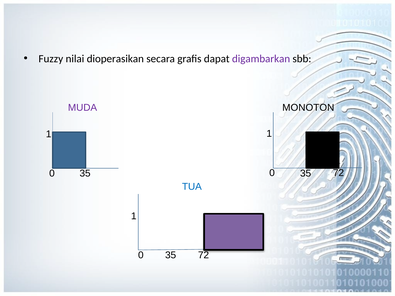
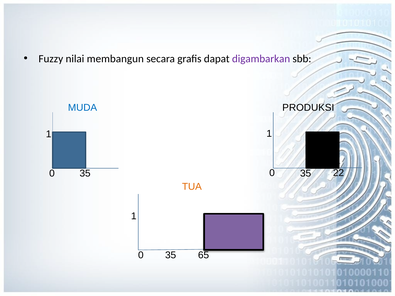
dioperasikan: dioperasikan -> membangun (115, 59)
MUDA colour: purple -> blue (83, 108)
MONOTON: MONOTON -> PRODUKSI (308, 108)
72: 72 -> 22 (339, 173)
TUA colour: blue -> orange (192, 187)
72: 72 -> 65 (204, 255)
